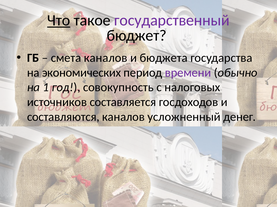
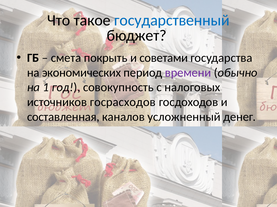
Что underline: present -> none (59, 20)
государственный colour: purple -> blue (172, 20)
смета каналов: каналов -> покрыть (106, 58)
бюджета: бюджета -> советами (164, 58)
составляется: составляется -> госрасходов (123, 102)
составляются: составляются -> составленная (63, 117)
